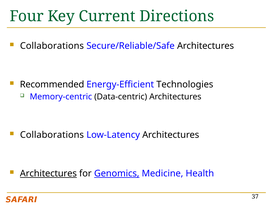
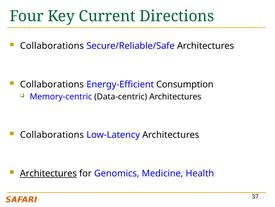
Recommended: Recommended -> Collaborations (52, 84)
Technologies: Technologies -> Consumption (185, 84)
Genomics underline: present -> none (117, 173)
